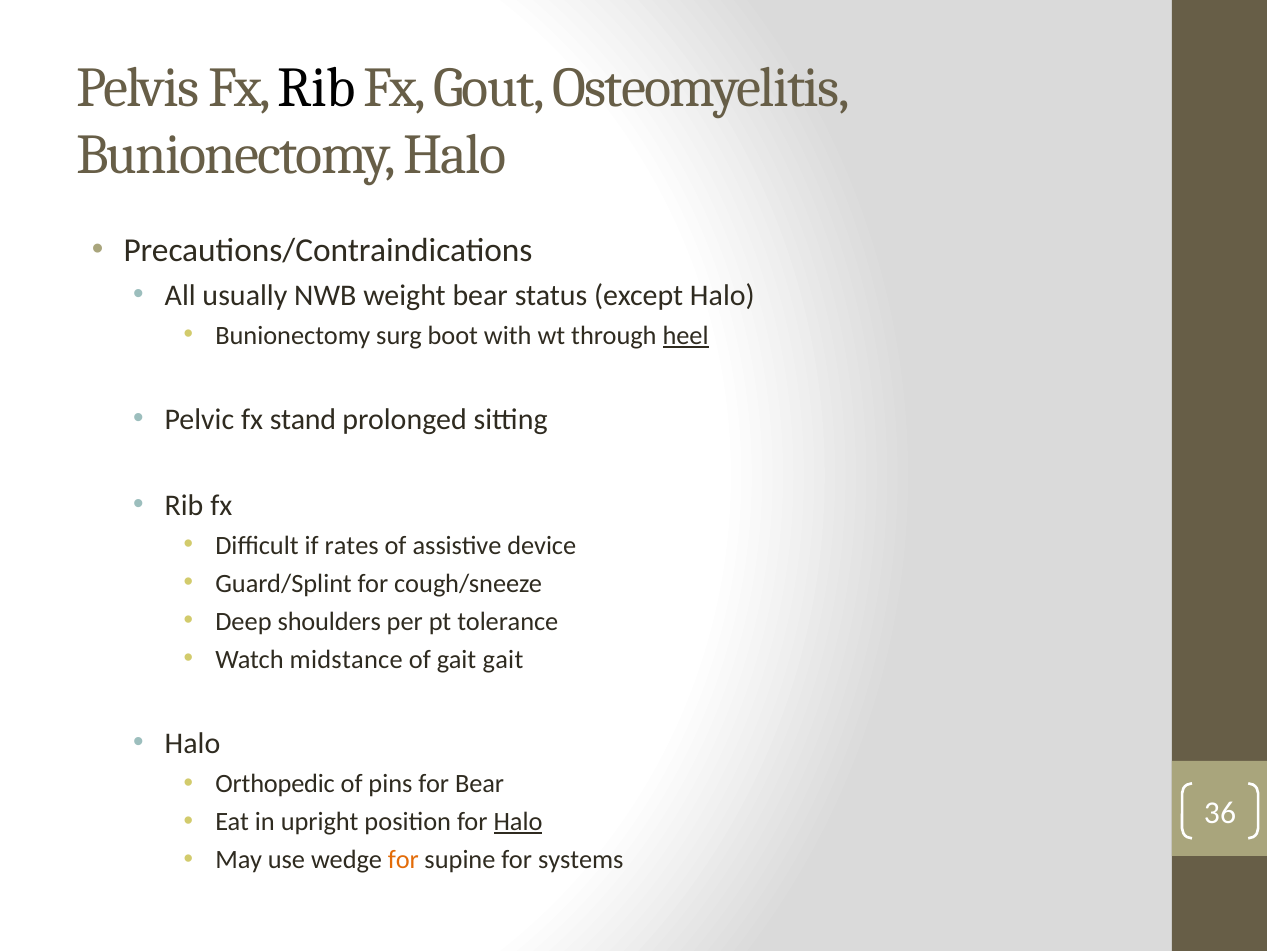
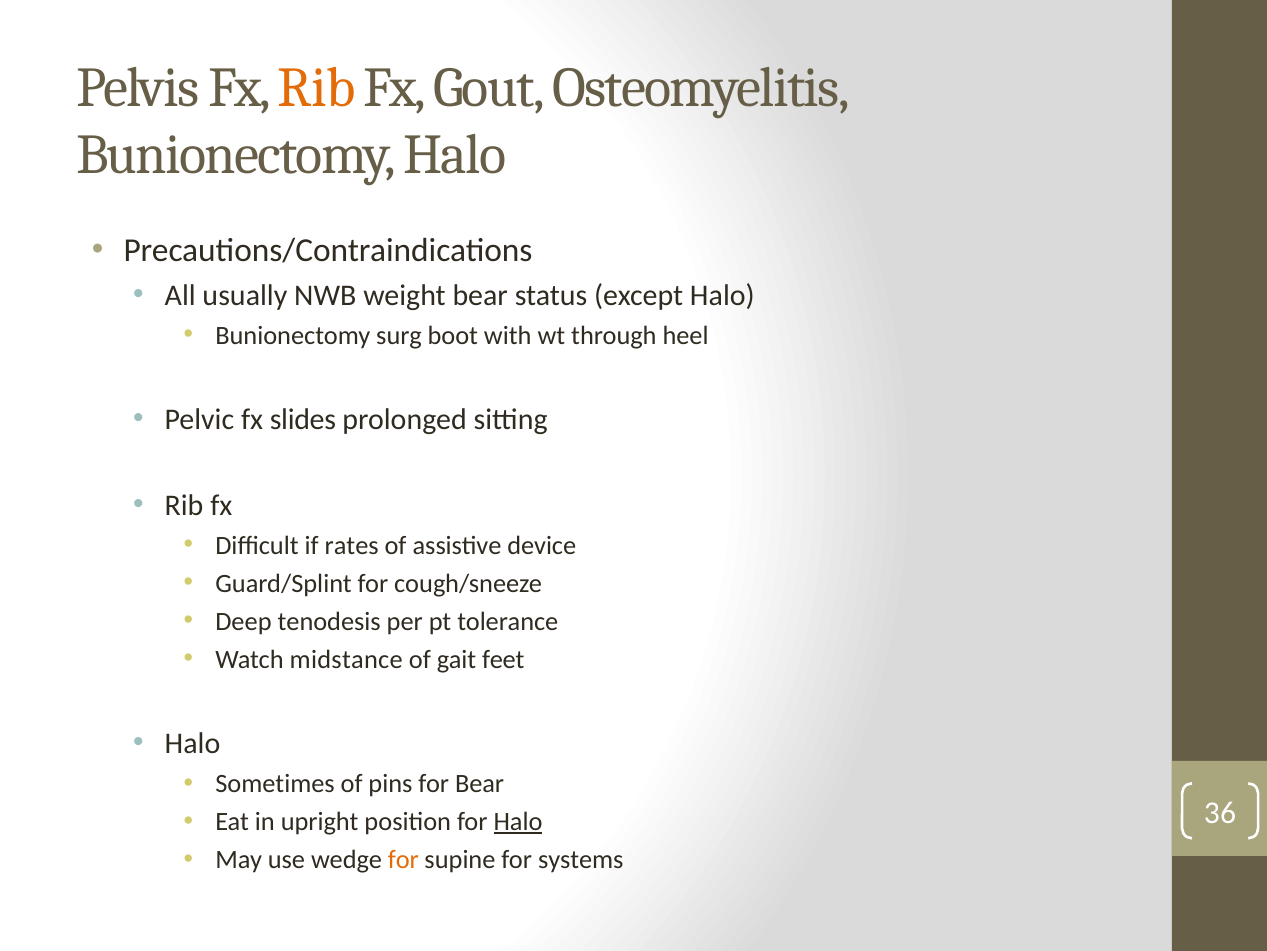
Rib colour: black -> orange (317, 87)
heel underline: present -> none (686, 335)
stand: stand -> slides (303, 419)
shoulders: shoulders -> tenodesis (329, 621)
gait gait: gait -> feet (503, 659)
Orthopedic: Orthopedic -> Sometimes (275, 783)
